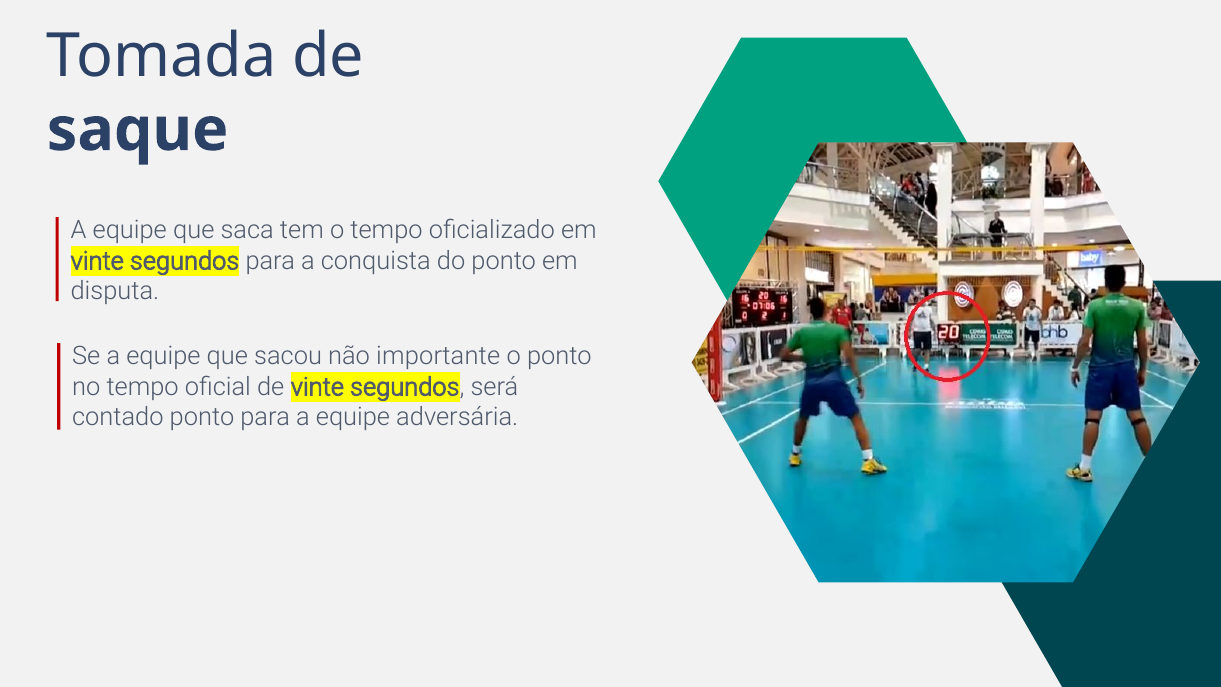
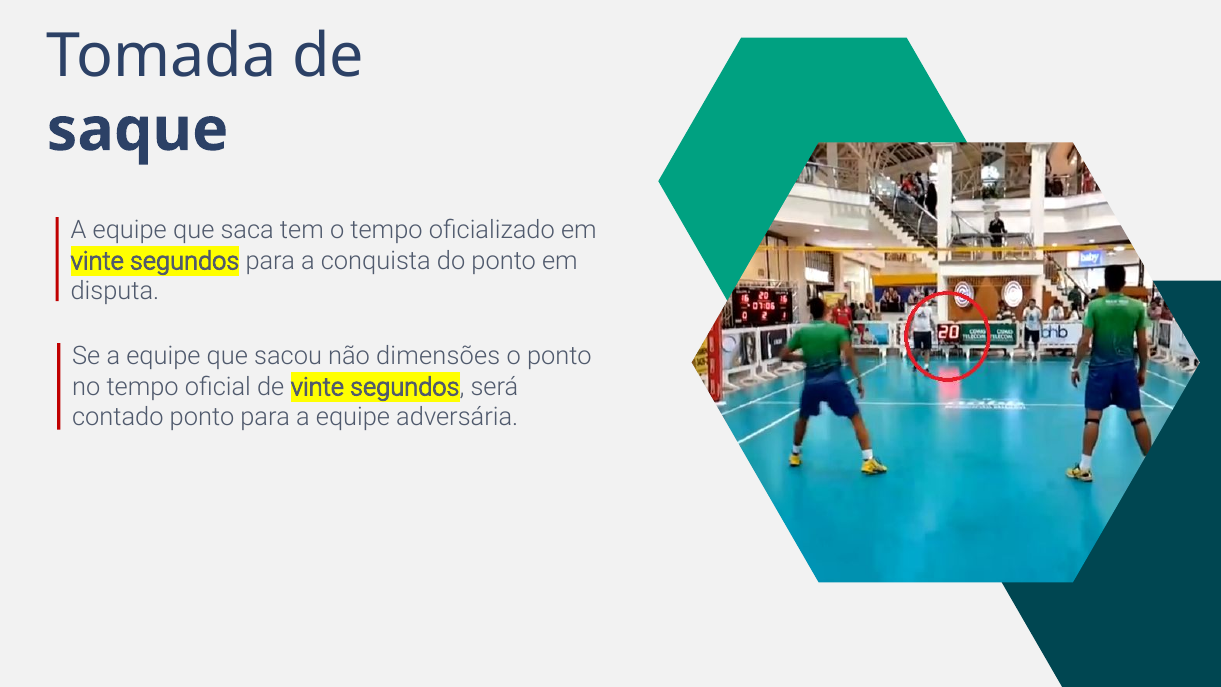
importante: importante -> dimensões (438, 356)
